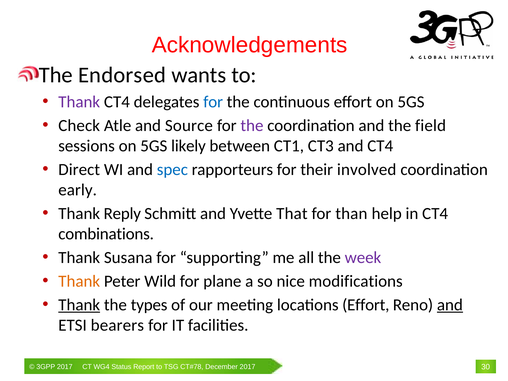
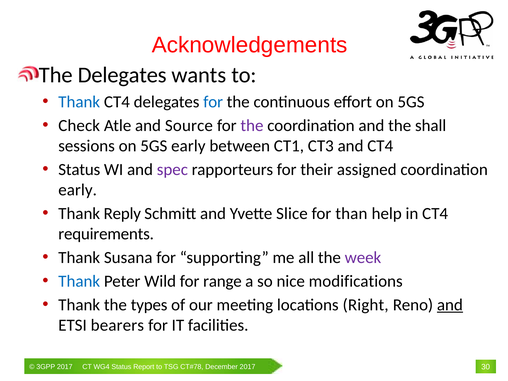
The Endorsed: Endorsed -> Delegates (122, 75)
Thank colour: purple -> blue (79, 102)
field: field -> shall (431, 125)
5GS likely: likely -> early (188, 146)
Direct: Direct -> Status (79, 169)
spec colour: blue -> purple (172, 169)
involved: involved -> assigned (367, 169)
That: That -> Slice (292, 213)
combinations: combinations -> requirements (106, 234)
Thank colour: orange -> blue (79, 281)
plane: plane -> range (222, 281)
Thank underline: present -> none (79, 305)
locations Effort: Effort -> Right (366, 305)
